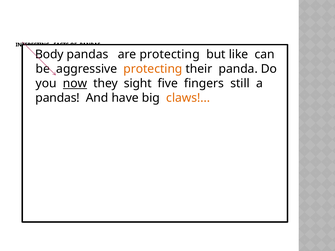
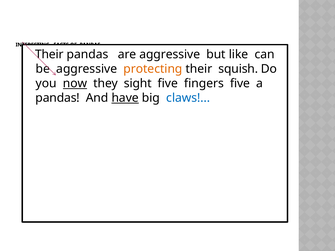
Body: Body -> Their (49, 54)
are protecting: protecting -> aggressive (170, 54)
panda: panda -> squish (238, 69)
fingers still: still -> five (240, 83)
have underline: none -> present (125, 98)
claws colour: orange -> blue (188, 98)
